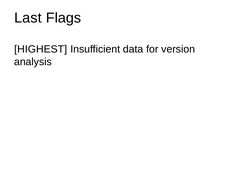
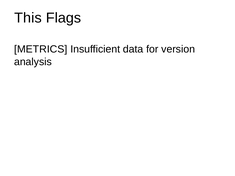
Last: Last -> This (28, 18)
HIGHEST: HIGHEST -> METRICS (41, 49)
